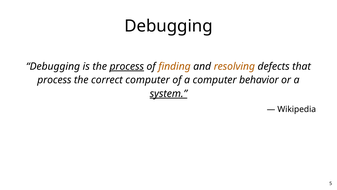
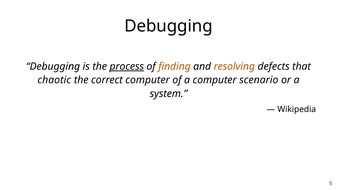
process: process -> chaotic (54, 80)
behavior: behavior -> scenario (259, 80)
system underline: present -> none (168, 93)
